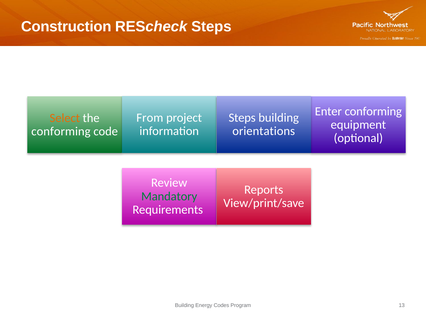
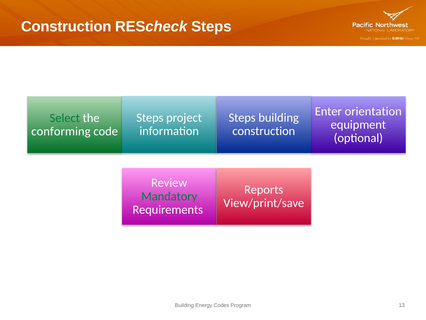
Enter conforming: conforming -> orientation (373, 111)
From: From -> Steps (150, 118)
Select colour: orange -> green (65, 118)
orientations: orientations -> construction (264, 131)
